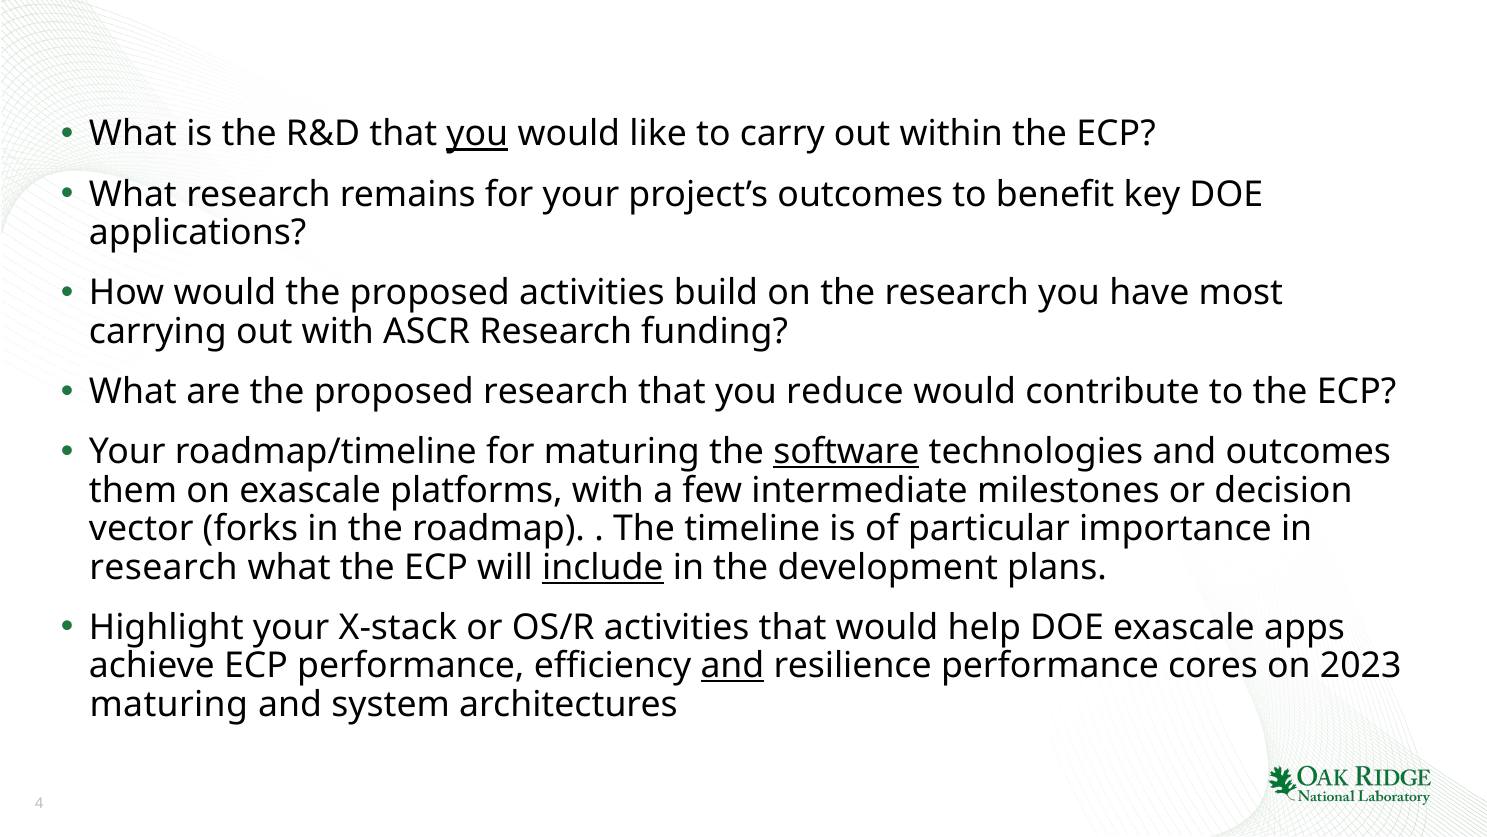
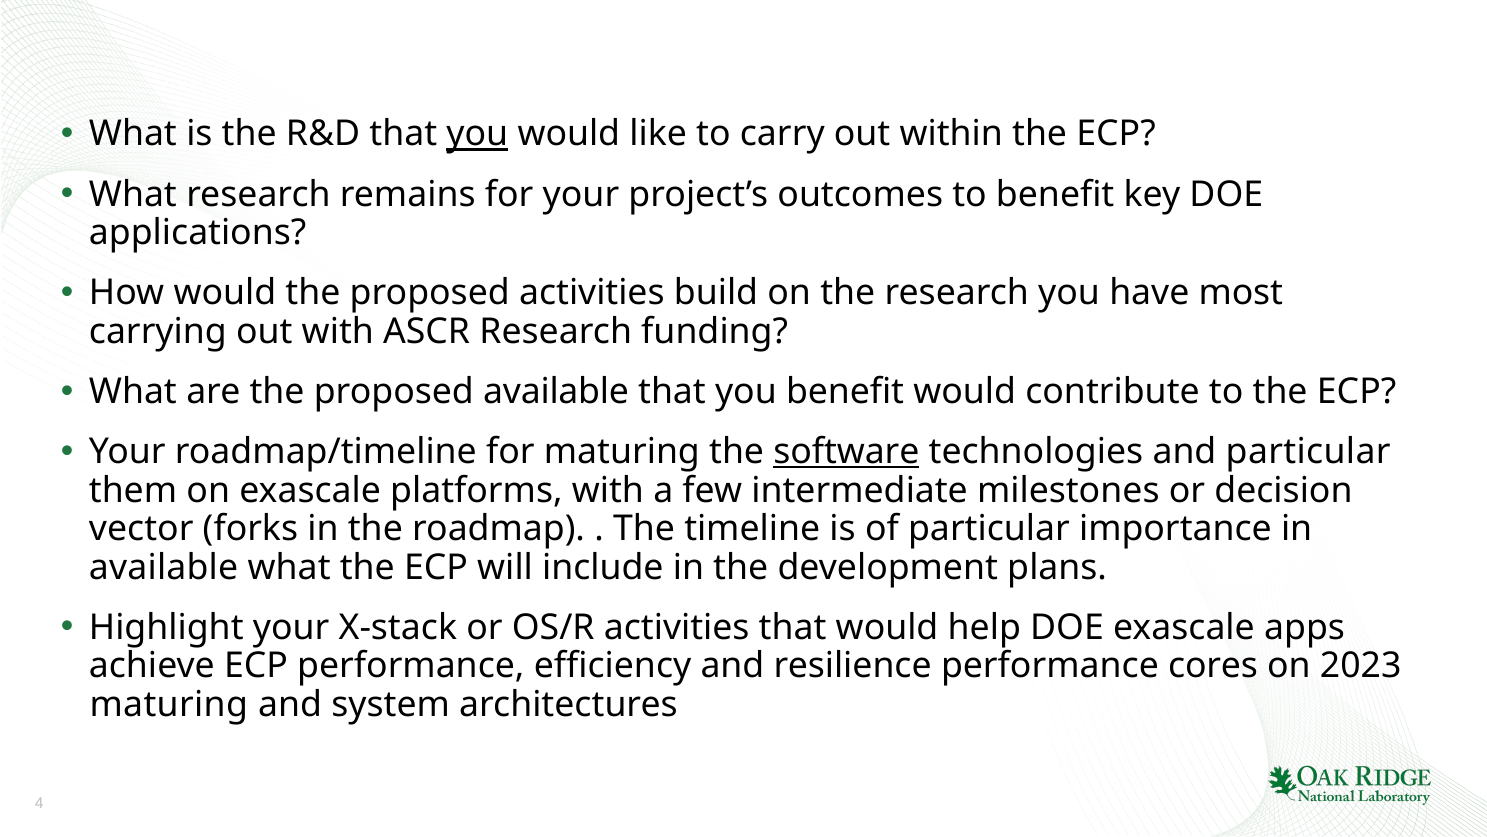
proposed research: research -> available (556, 392)
you reduce: reduce -> benefit (845, 392)
and outcomes: outcomes -> particular (1308, 452)
research: research -> available (164, 567)
include underline: present -> none (603, 567)
and underline: present -> none (732, 666)
